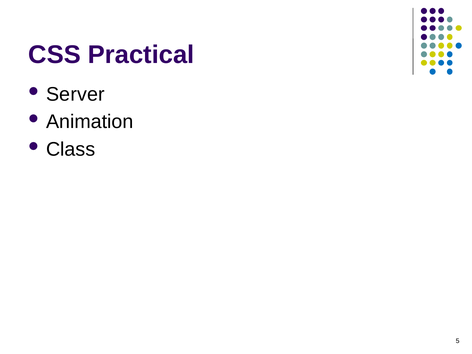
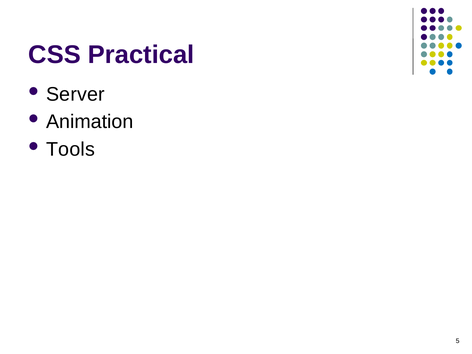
Class: Class -> Tools (71, 149)
